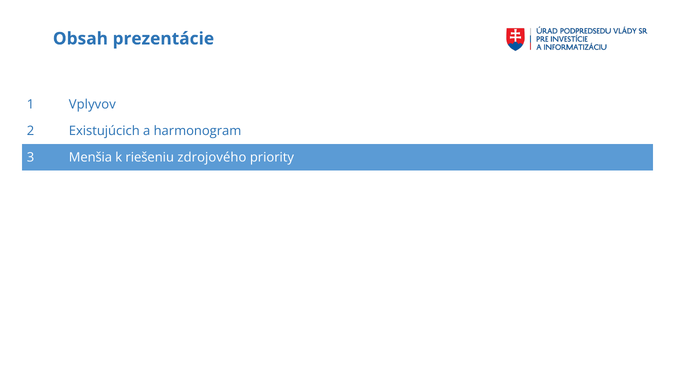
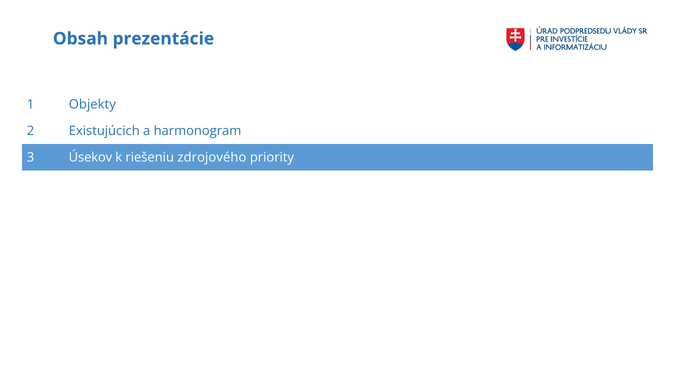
Vplyvov: Vplyvov -> Objekty (92, 105)
Menšia: Menšia -> Úsekov (90, 157)
